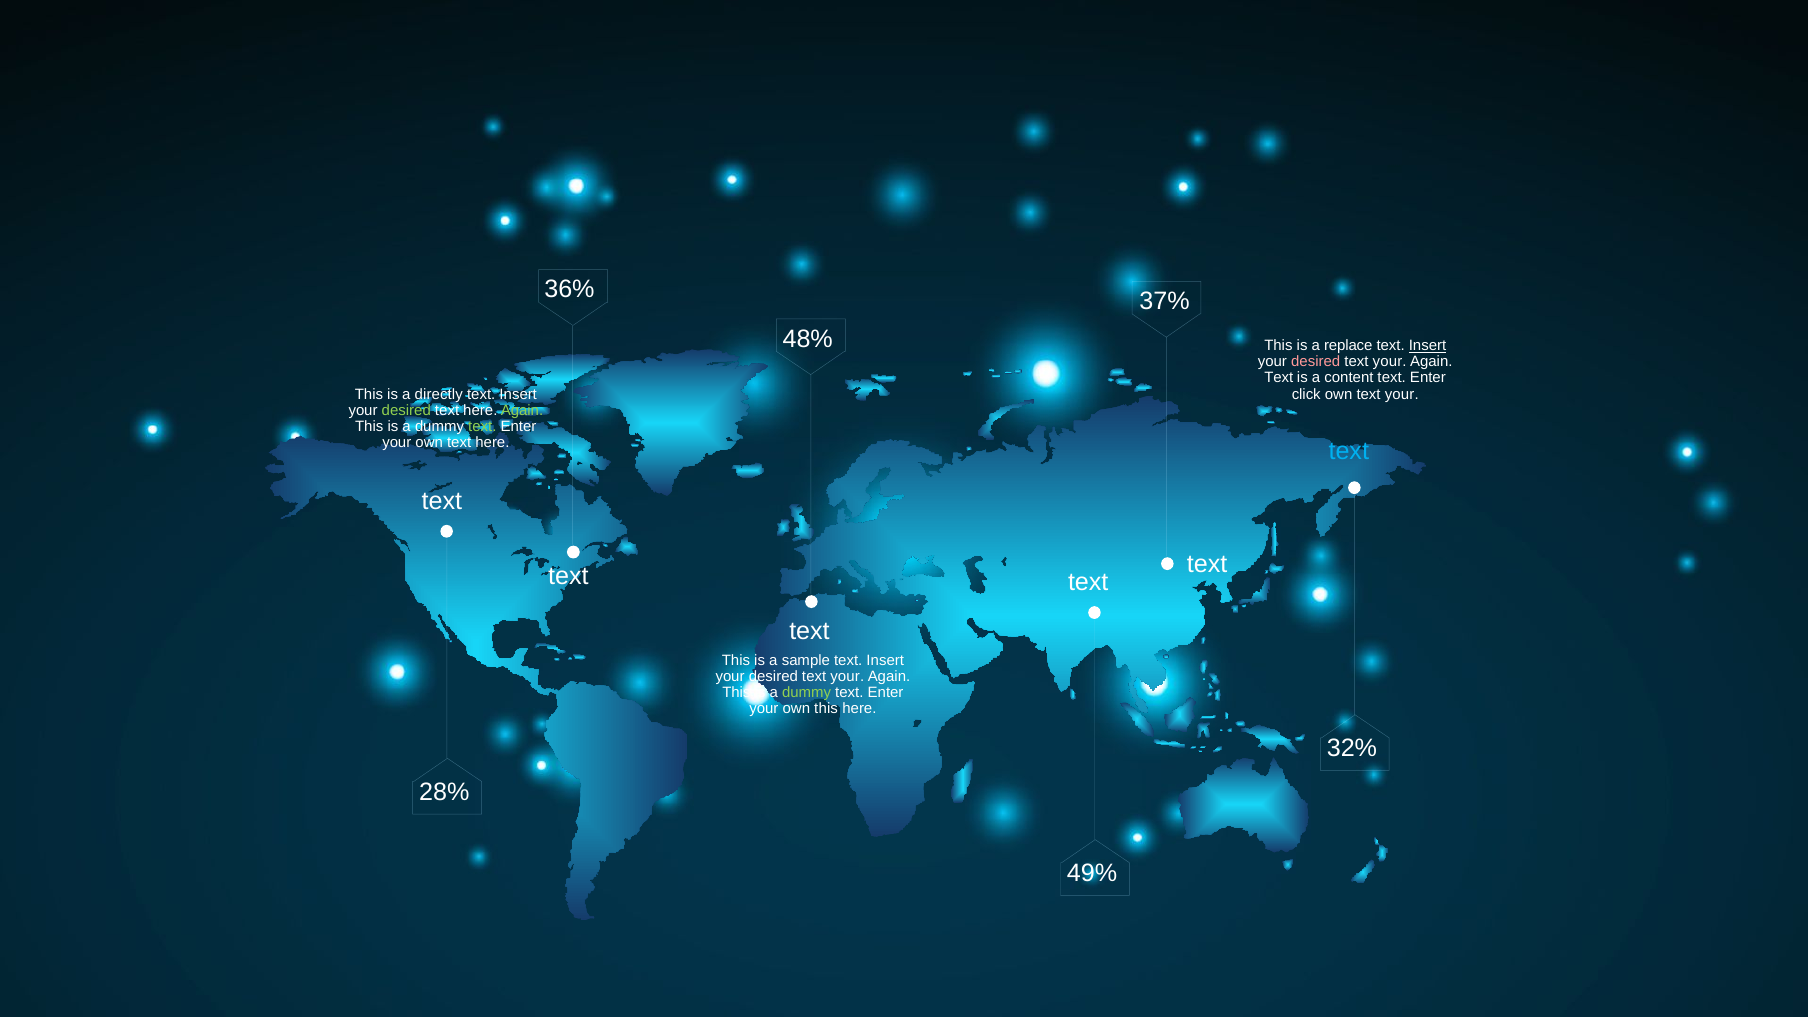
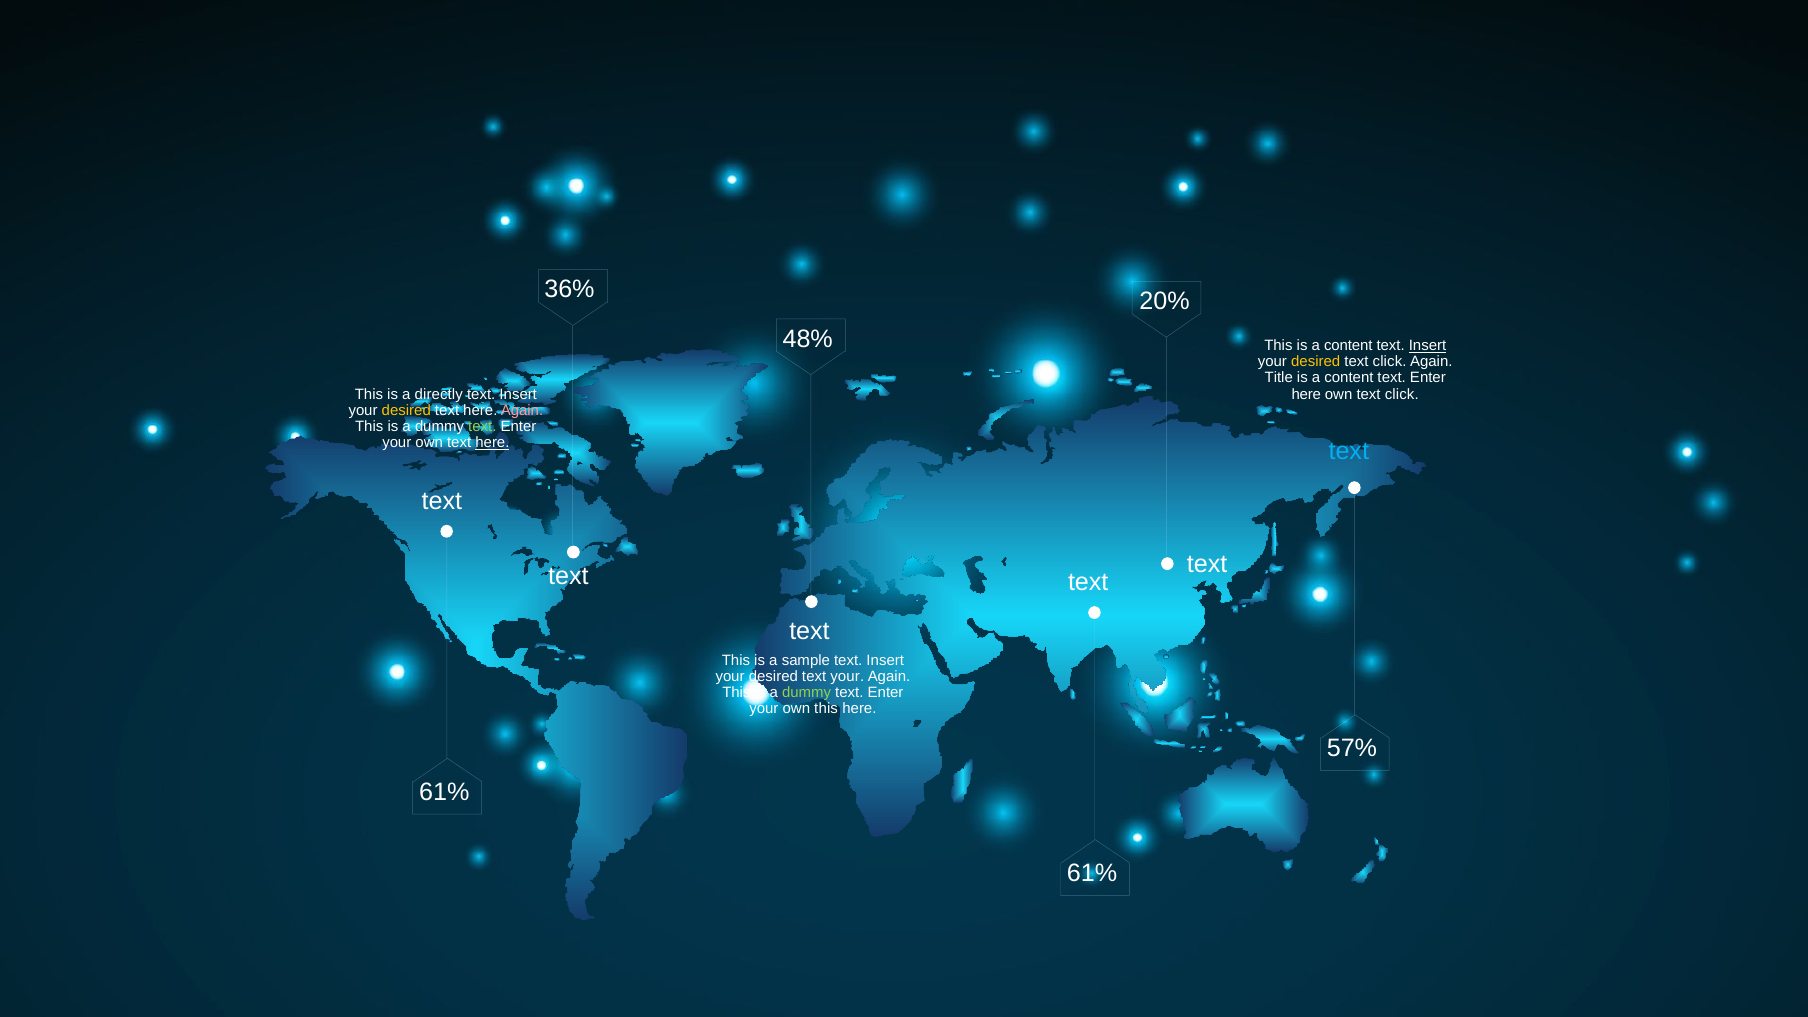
37%: 37% -> 20% (1165, 301)
This is a replace: replace -> content (1348, 346)
desired colour: pink -> yellow (1316, 362)
your: your -> click (1390, 362)
Text: Text -> Title (1279, 378)
click: click -> here (1306, 394)
own text your: your -> click (1402, 394)
desired colour: light green -> yellow (406, 410)
Again colour: light green -> pink (522, 410)
here underline: none -> present (492, 443)
32%: 32% -> 57% (1352, 748)
28%: 28% -> 61% (444, 792)
49%: 49% -> 61% (1092, 873)
